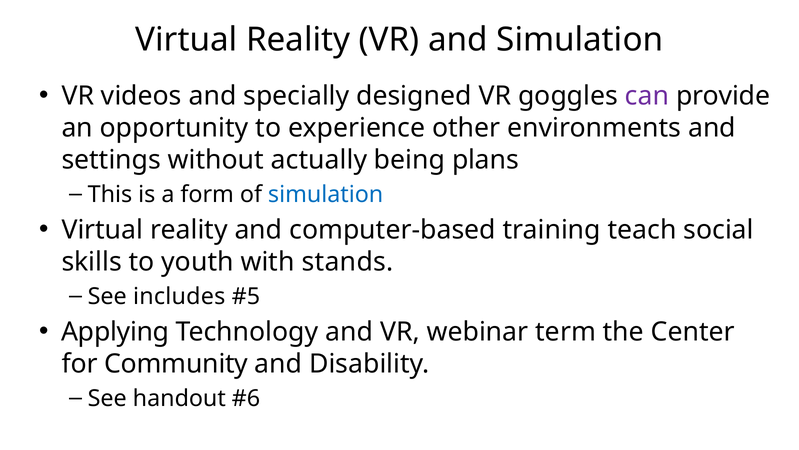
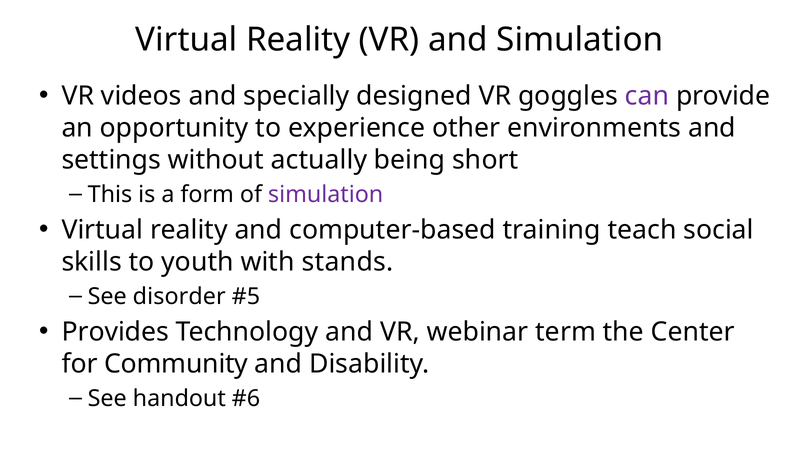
plans: plans -> short (485, 160)
simulation colour: blue -> purple (326, 194)
includes: includes -> disorder (179, 296)
Applying: Applying -> Provides (115, 332)
